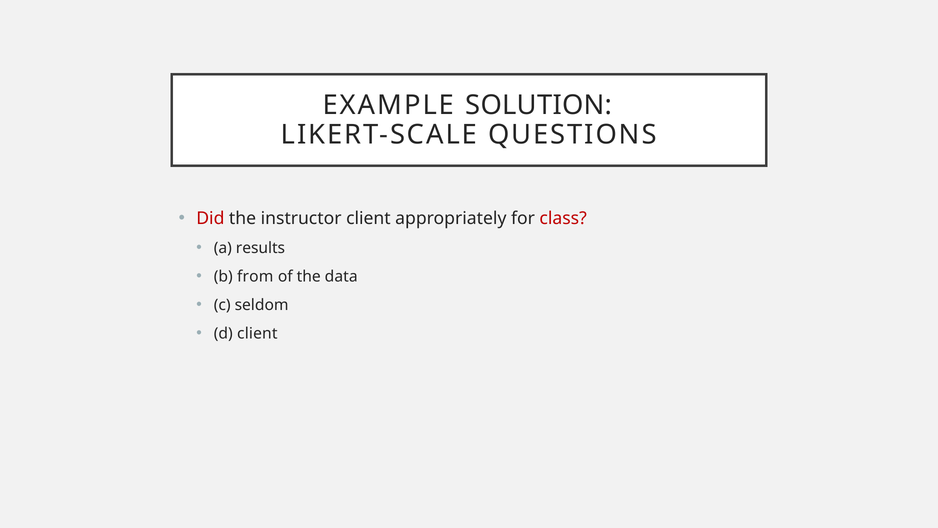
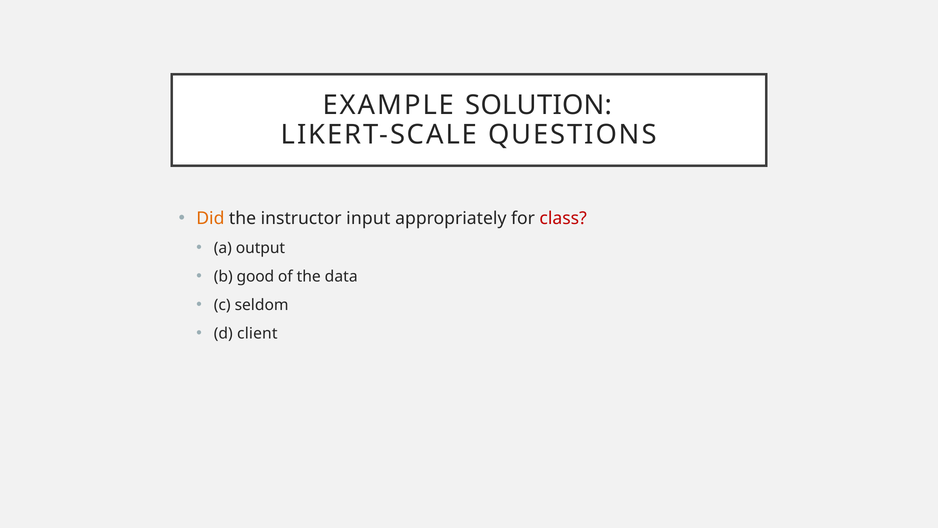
Did colour: red -> orange (210, 218)
instructor client: client -> input (368, 218)
results: results -> output (260, 248)
from: from -> good (255, 276)
